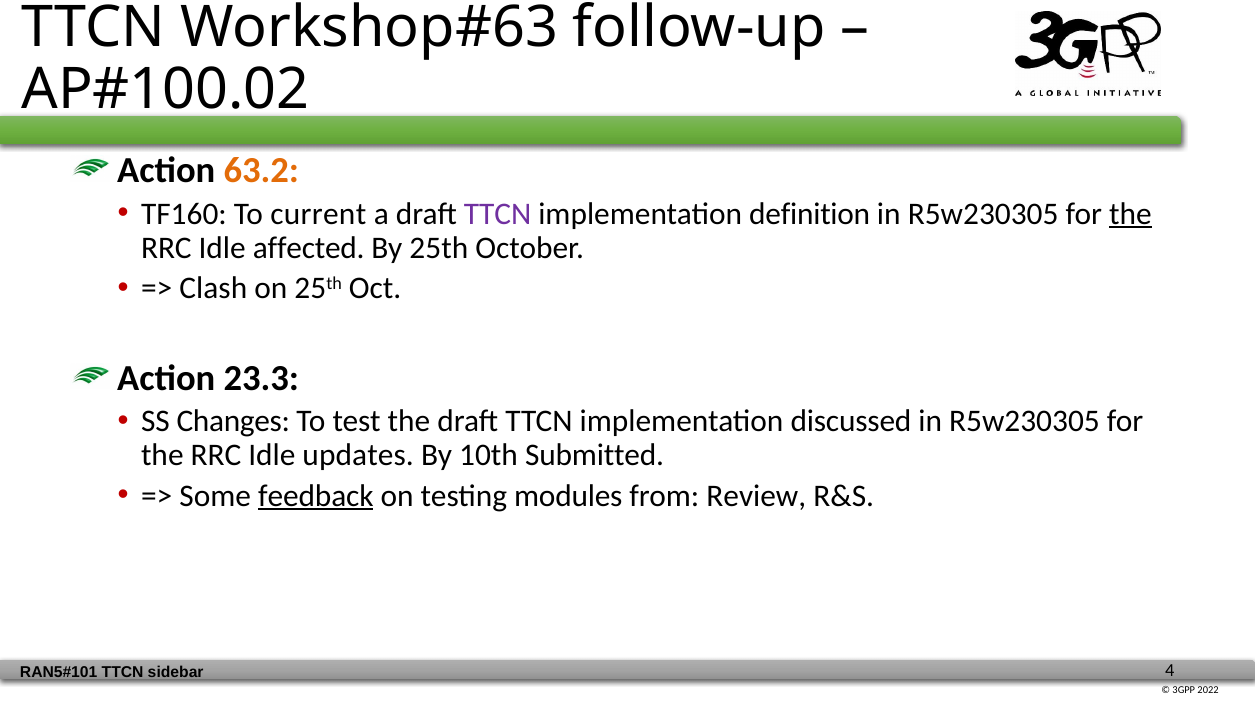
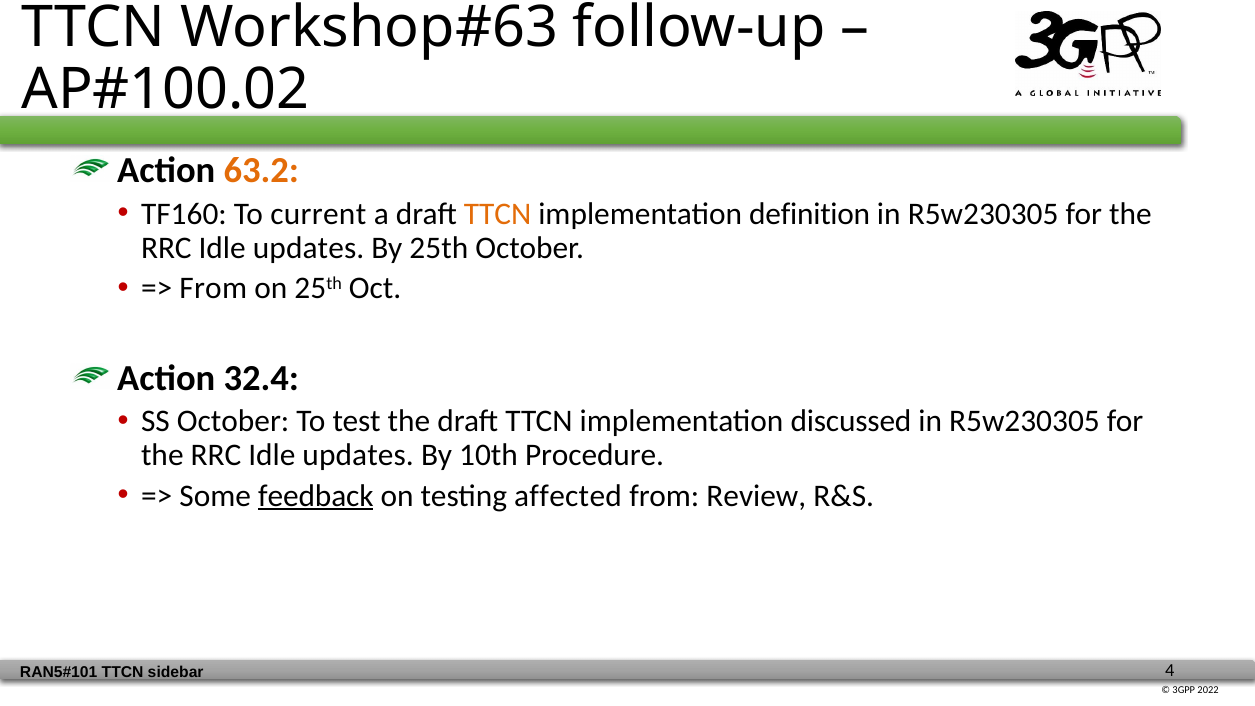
TTCN colour: purple -> orange (498, 214)
the underline: present -> none (1130, 214)
affected: affected -> updates (309, 248)
Clash: Clash -> From (213, 288)
23.3: 23.3 -> 32.4 (261, 378)
SS Changes: Changes -> October (233, 421)
Submitted: Submitted -> Procedure (595, 455)
modules: modules -> affected (568, 496)
